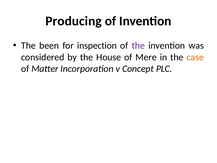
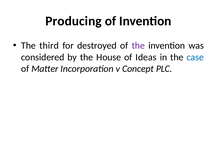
been: been -> third (49, 46)
inspection: inspection -> destroyed (97, 46)
Mere: Mere -> Ideas (146, 57)
case colour: orange -> blue (195, 57)
